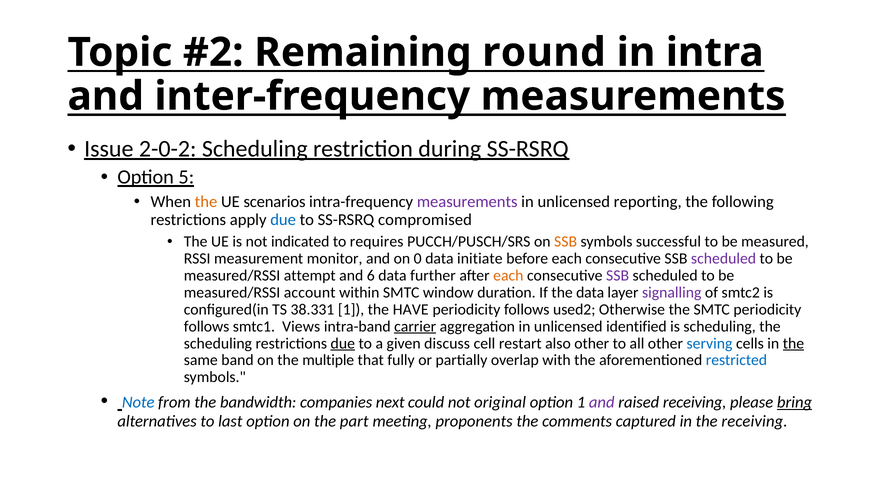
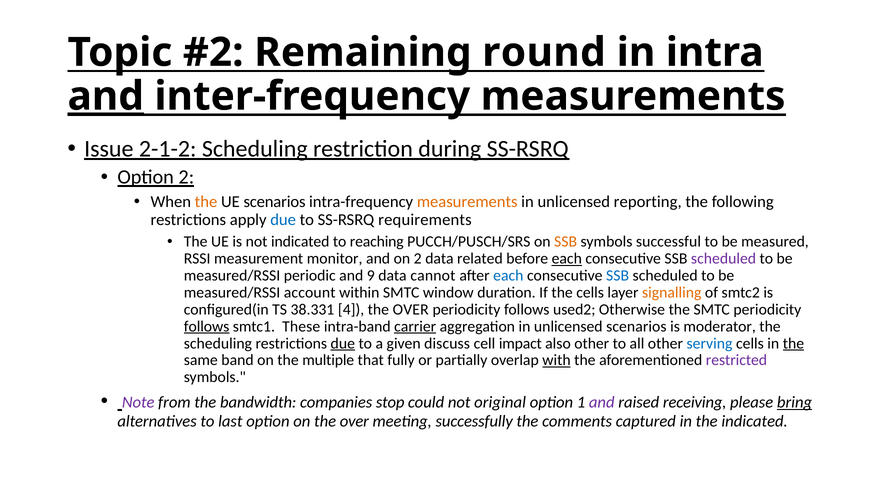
and underline: none -> present (106, 96)
2-0-2: 2-0-2 -> 2-1-2 (168, 149)
Option 5: 5 -> 2 (186, 177)
measurements colour: purple -> orange (467, 202)
compromised: compromised -> requirements (425, 220)
requires: requires -> reaching (377, 242)
on 0: 0 -> 2 (418, 259)
initiate: initiate -> related (480, 259)
each underline: none -> present (567, 259)
attempt: attempt -> periodic (310, 276)
6: 6 -> 9 (371, 276)
further: further -> cannot (433, 276)
each colour: orange -> blue (508, 276)
SSB colour: purple -> blue (618, 276)
the data: data -> cells (590, 293)
signalling colour: purple -> orange (672, 293)
38.331 1: 1 -> 4 (351, 310)
HAVE: HAVE -> OVER (411, 310)
follows underline: none -> present (207, 327)
Views: Views -> These (301, 327)
unlicensed identified: identified -> scenarios (636, 327)
is scheduling: scheduling -> moderator (720, 327)
restart: restart -> impact (520, 344)
with underline: none -> present (557, 361)
restricted colour: blue -> purple (736, 361)
Note colour: blue -> purple (138, 403)
next: next -> stop (390, 403)
on the part: part -> over (354, 421)
proponents: proponents -> successfully (474, 421)
the receiving: receiving -> indicated (755, 421)
